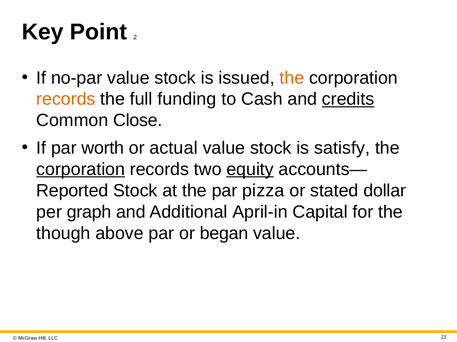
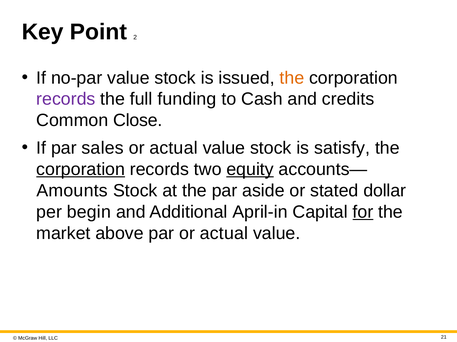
records colour: orange -> purple (66, 99)
credits underline: present -> none (348, 99)
worth: worth -> sales (103, 148)
Reported: Reported -> Amounts (72, 191)
pizza: pizza -> aside (263, 191)
graph: graph -> begin (89, 212)
for underline: none -> present (363, 212)
though: though -> market (63, 234)
par or began: began -> actual (224, 234)
